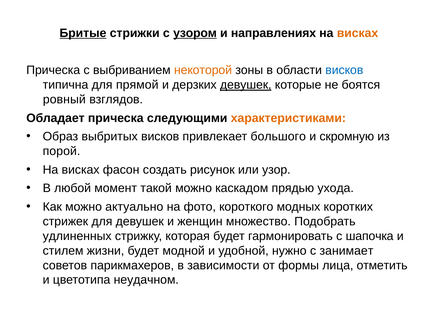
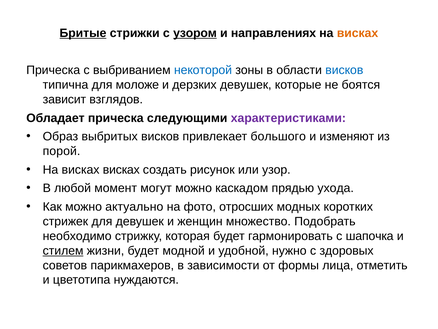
некоторой colour: orange -> blue (203, 70)
прямой: прямой -> моложе (137, 85)
девушек underline: present -> none (246, 85)
ровный: ровный -> зависит (64, 99)
характеристиками colour: orange -> purple (288, 118)
скромную: скромную -> изменяют (347, 136)
висках фасон: фасон -> висках (121, 169)
такой: такой -> могут (156, 188)
короткого: короткого -> отросших (246, 206)
удлиненных: удлиненных -> необходимо (77, 236)
стилем underline: none -> present (63, 250)
занимает: занимает -> здоровых (347, 250)
неудачном: неудачном -> нуждаются (146, 280)
